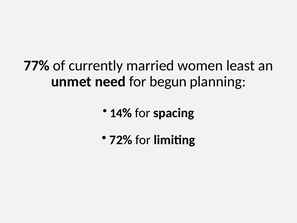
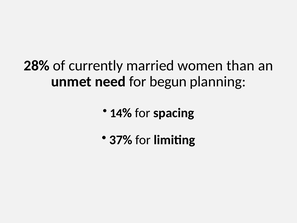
77%: 77% -> 28% (37, 65)
least: least -> than (240, 65)
72%: 72% -> 37% (121, 140)
